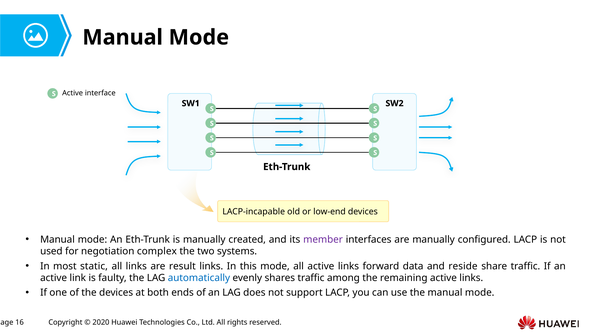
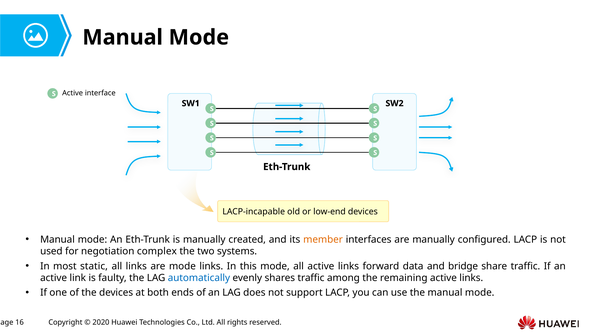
member colour: purple -> orange (323, 239)
are result: result -> mode (182, 266)
reside: reside -> bridge (463, 266)
